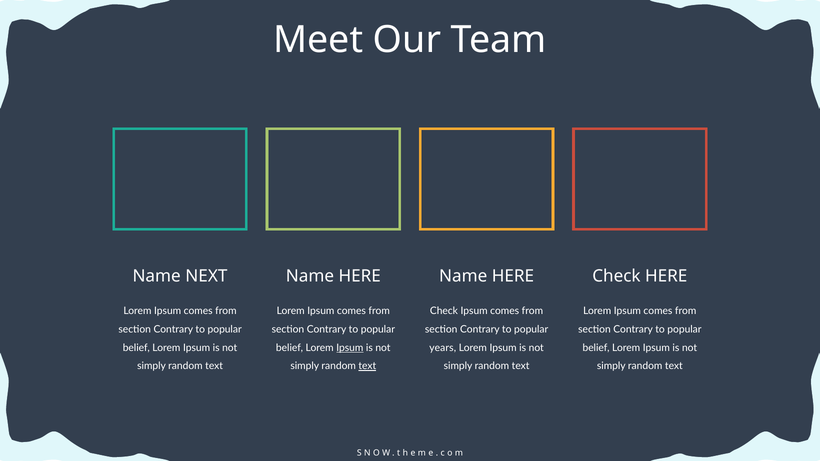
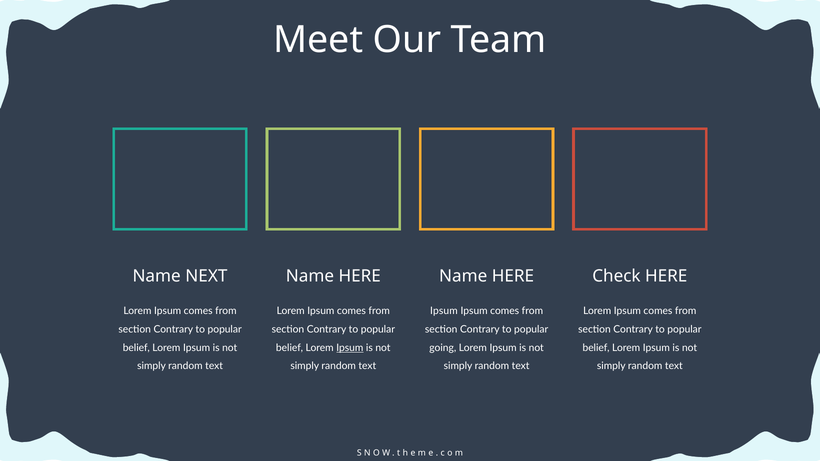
Check: Check -> Ipsum (444, 311)
years: years -> going (443, 348)
text underline: present -> none (367, 366)
